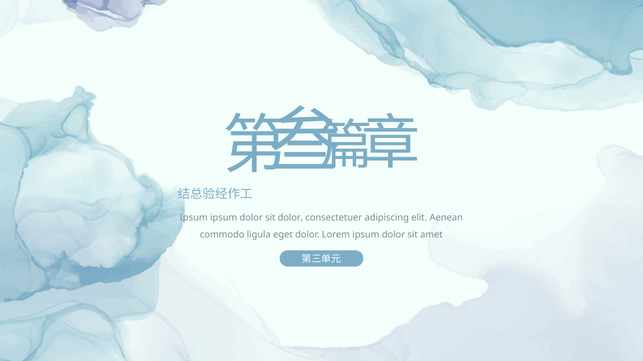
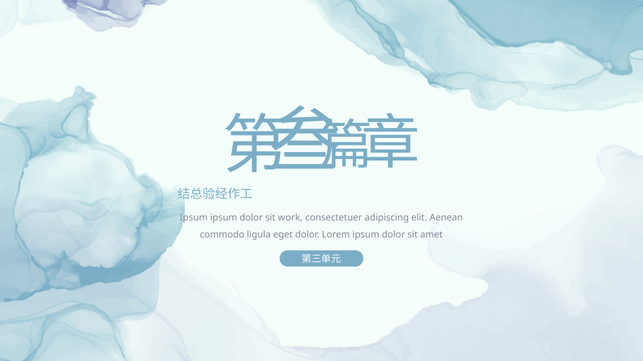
sit dolor: dolor -> work (290, 218)
